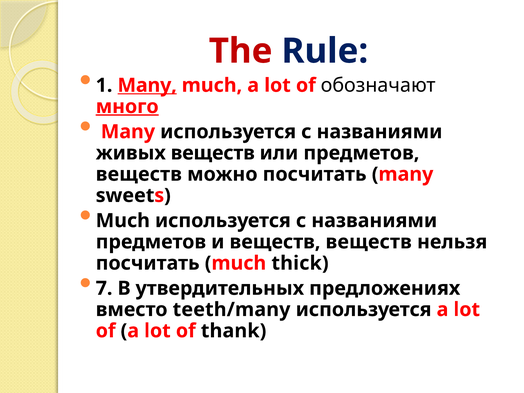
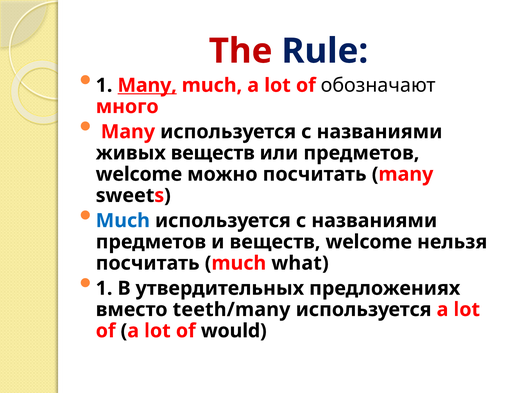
много underline: present -> none (127, 107)
веществ: веществ -> welcome (139, 174)
Much colour: black -> blue (123, 221)
веществ веществ: веществ -> welcome (369, 242)
thick: thick -> what (300, 263)
7: 7 -> 1 (104, 288)
thank: thank -> would (234, 331)
